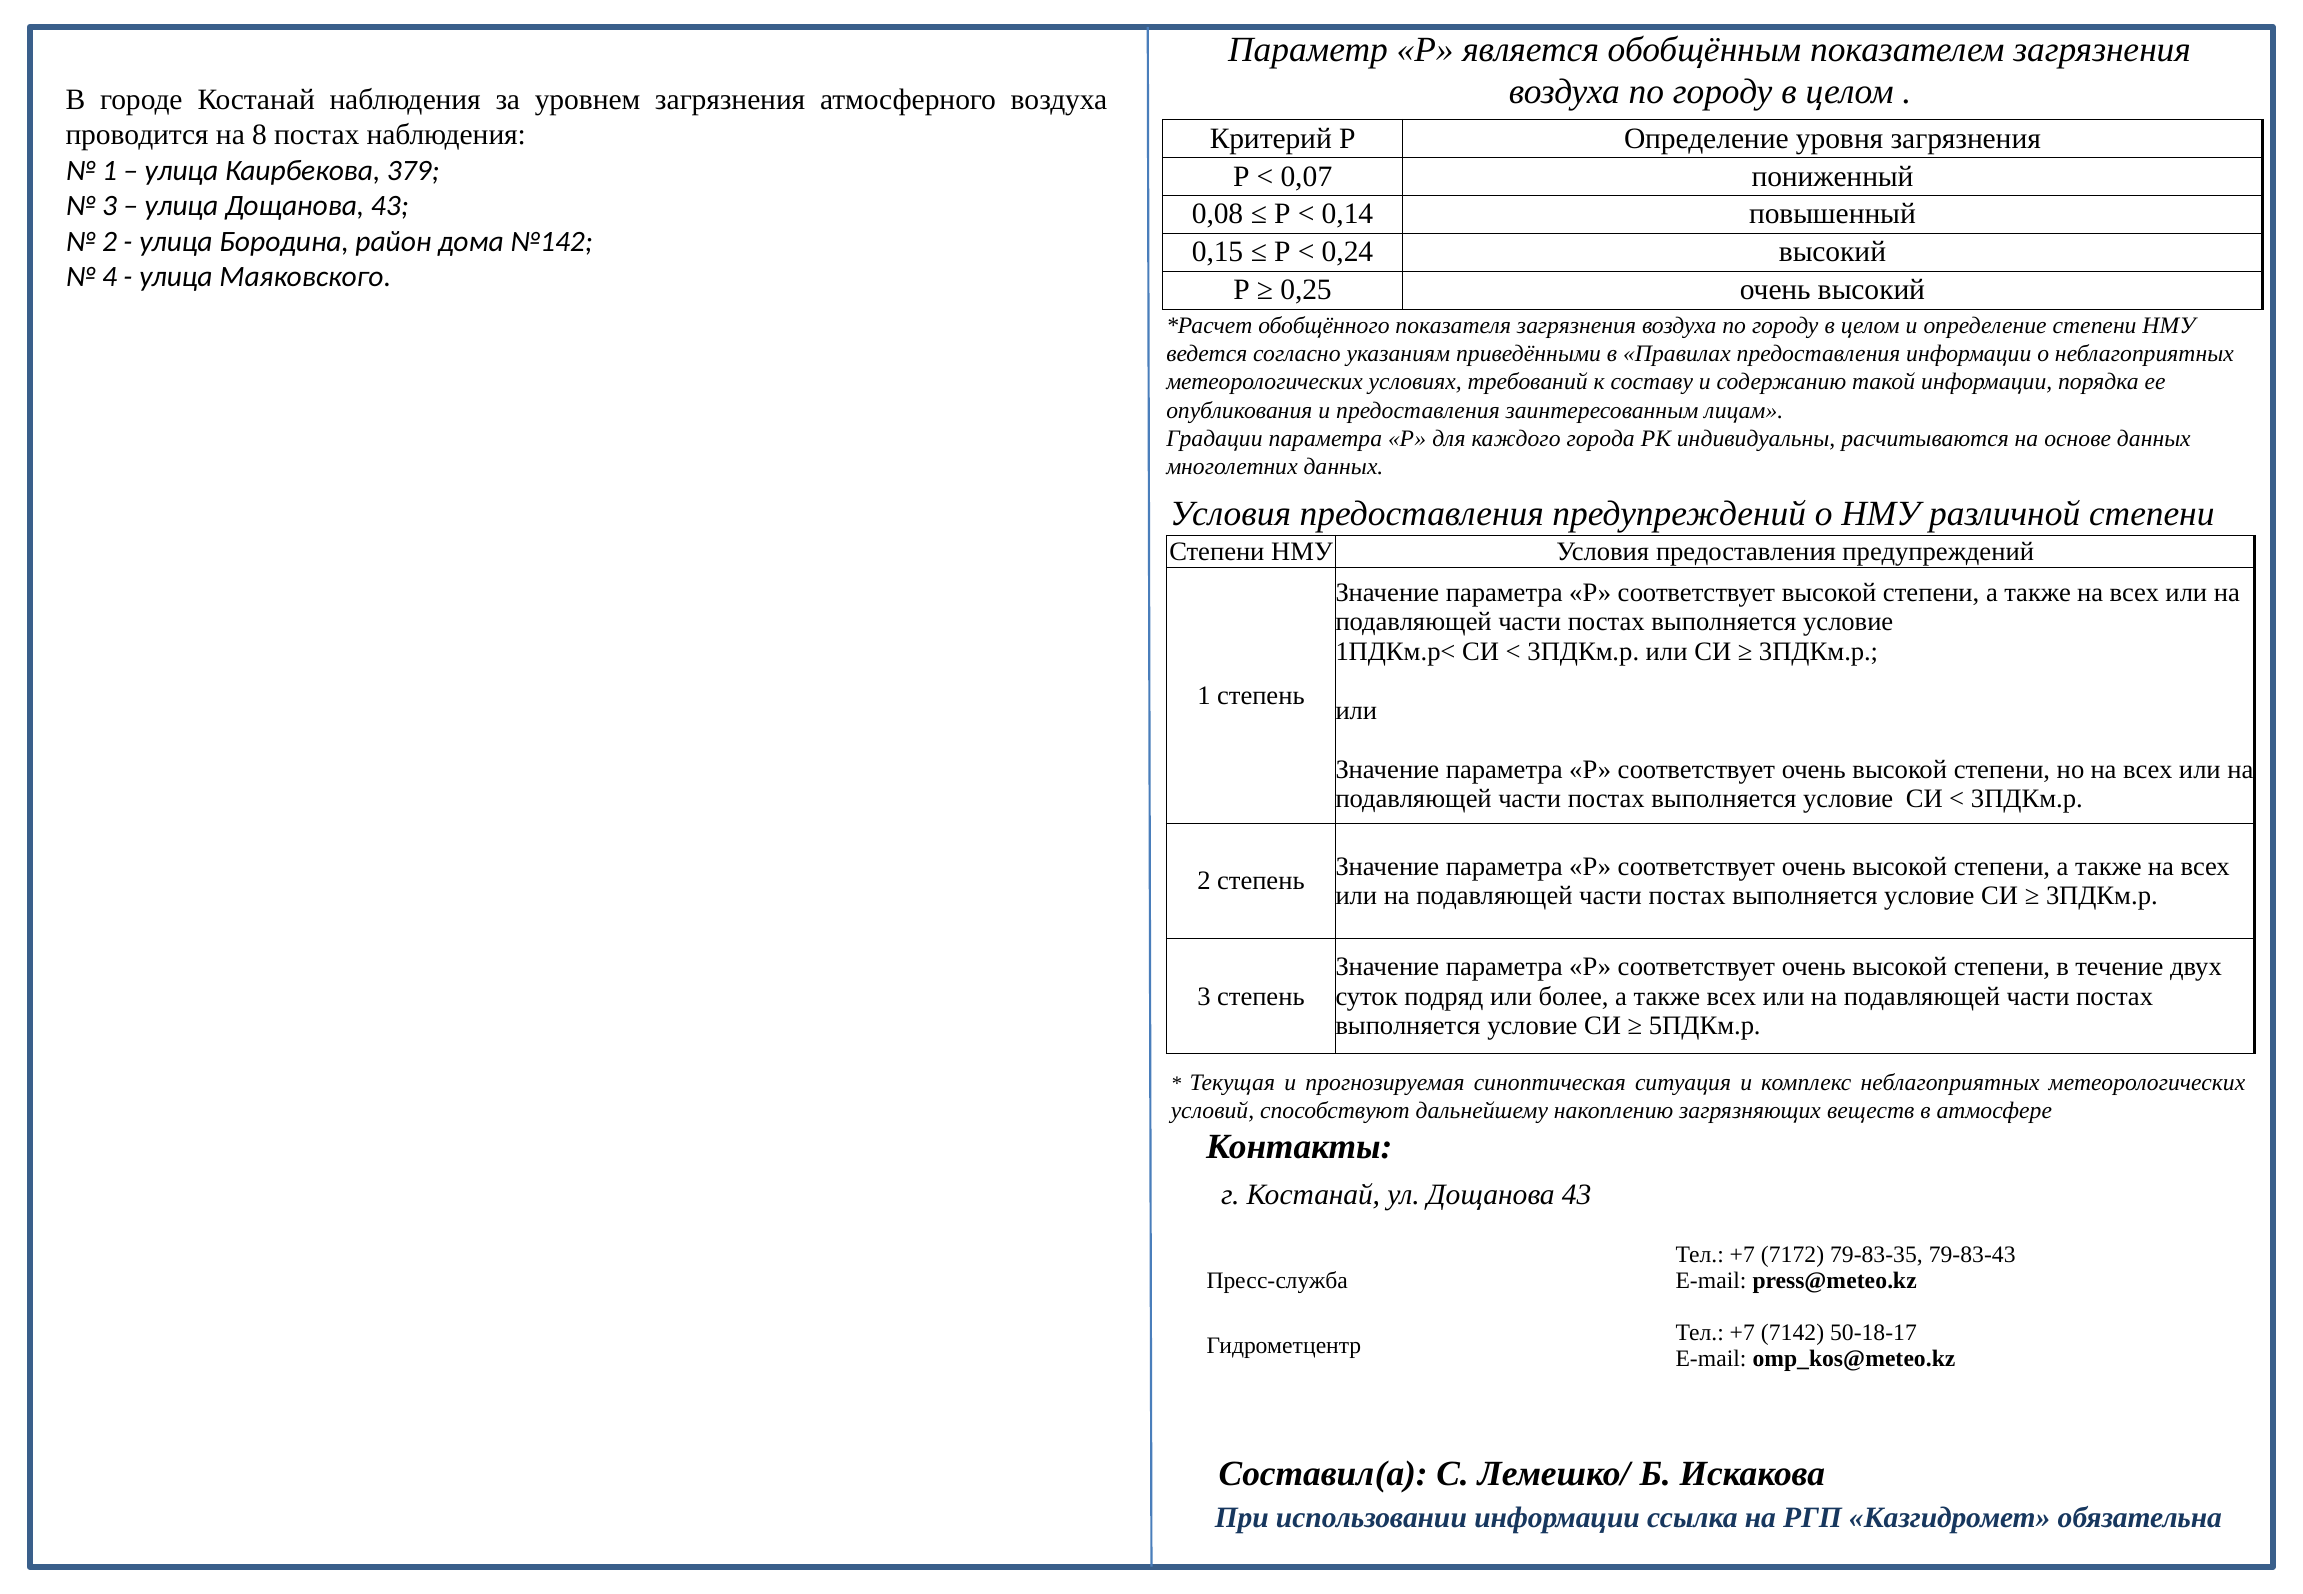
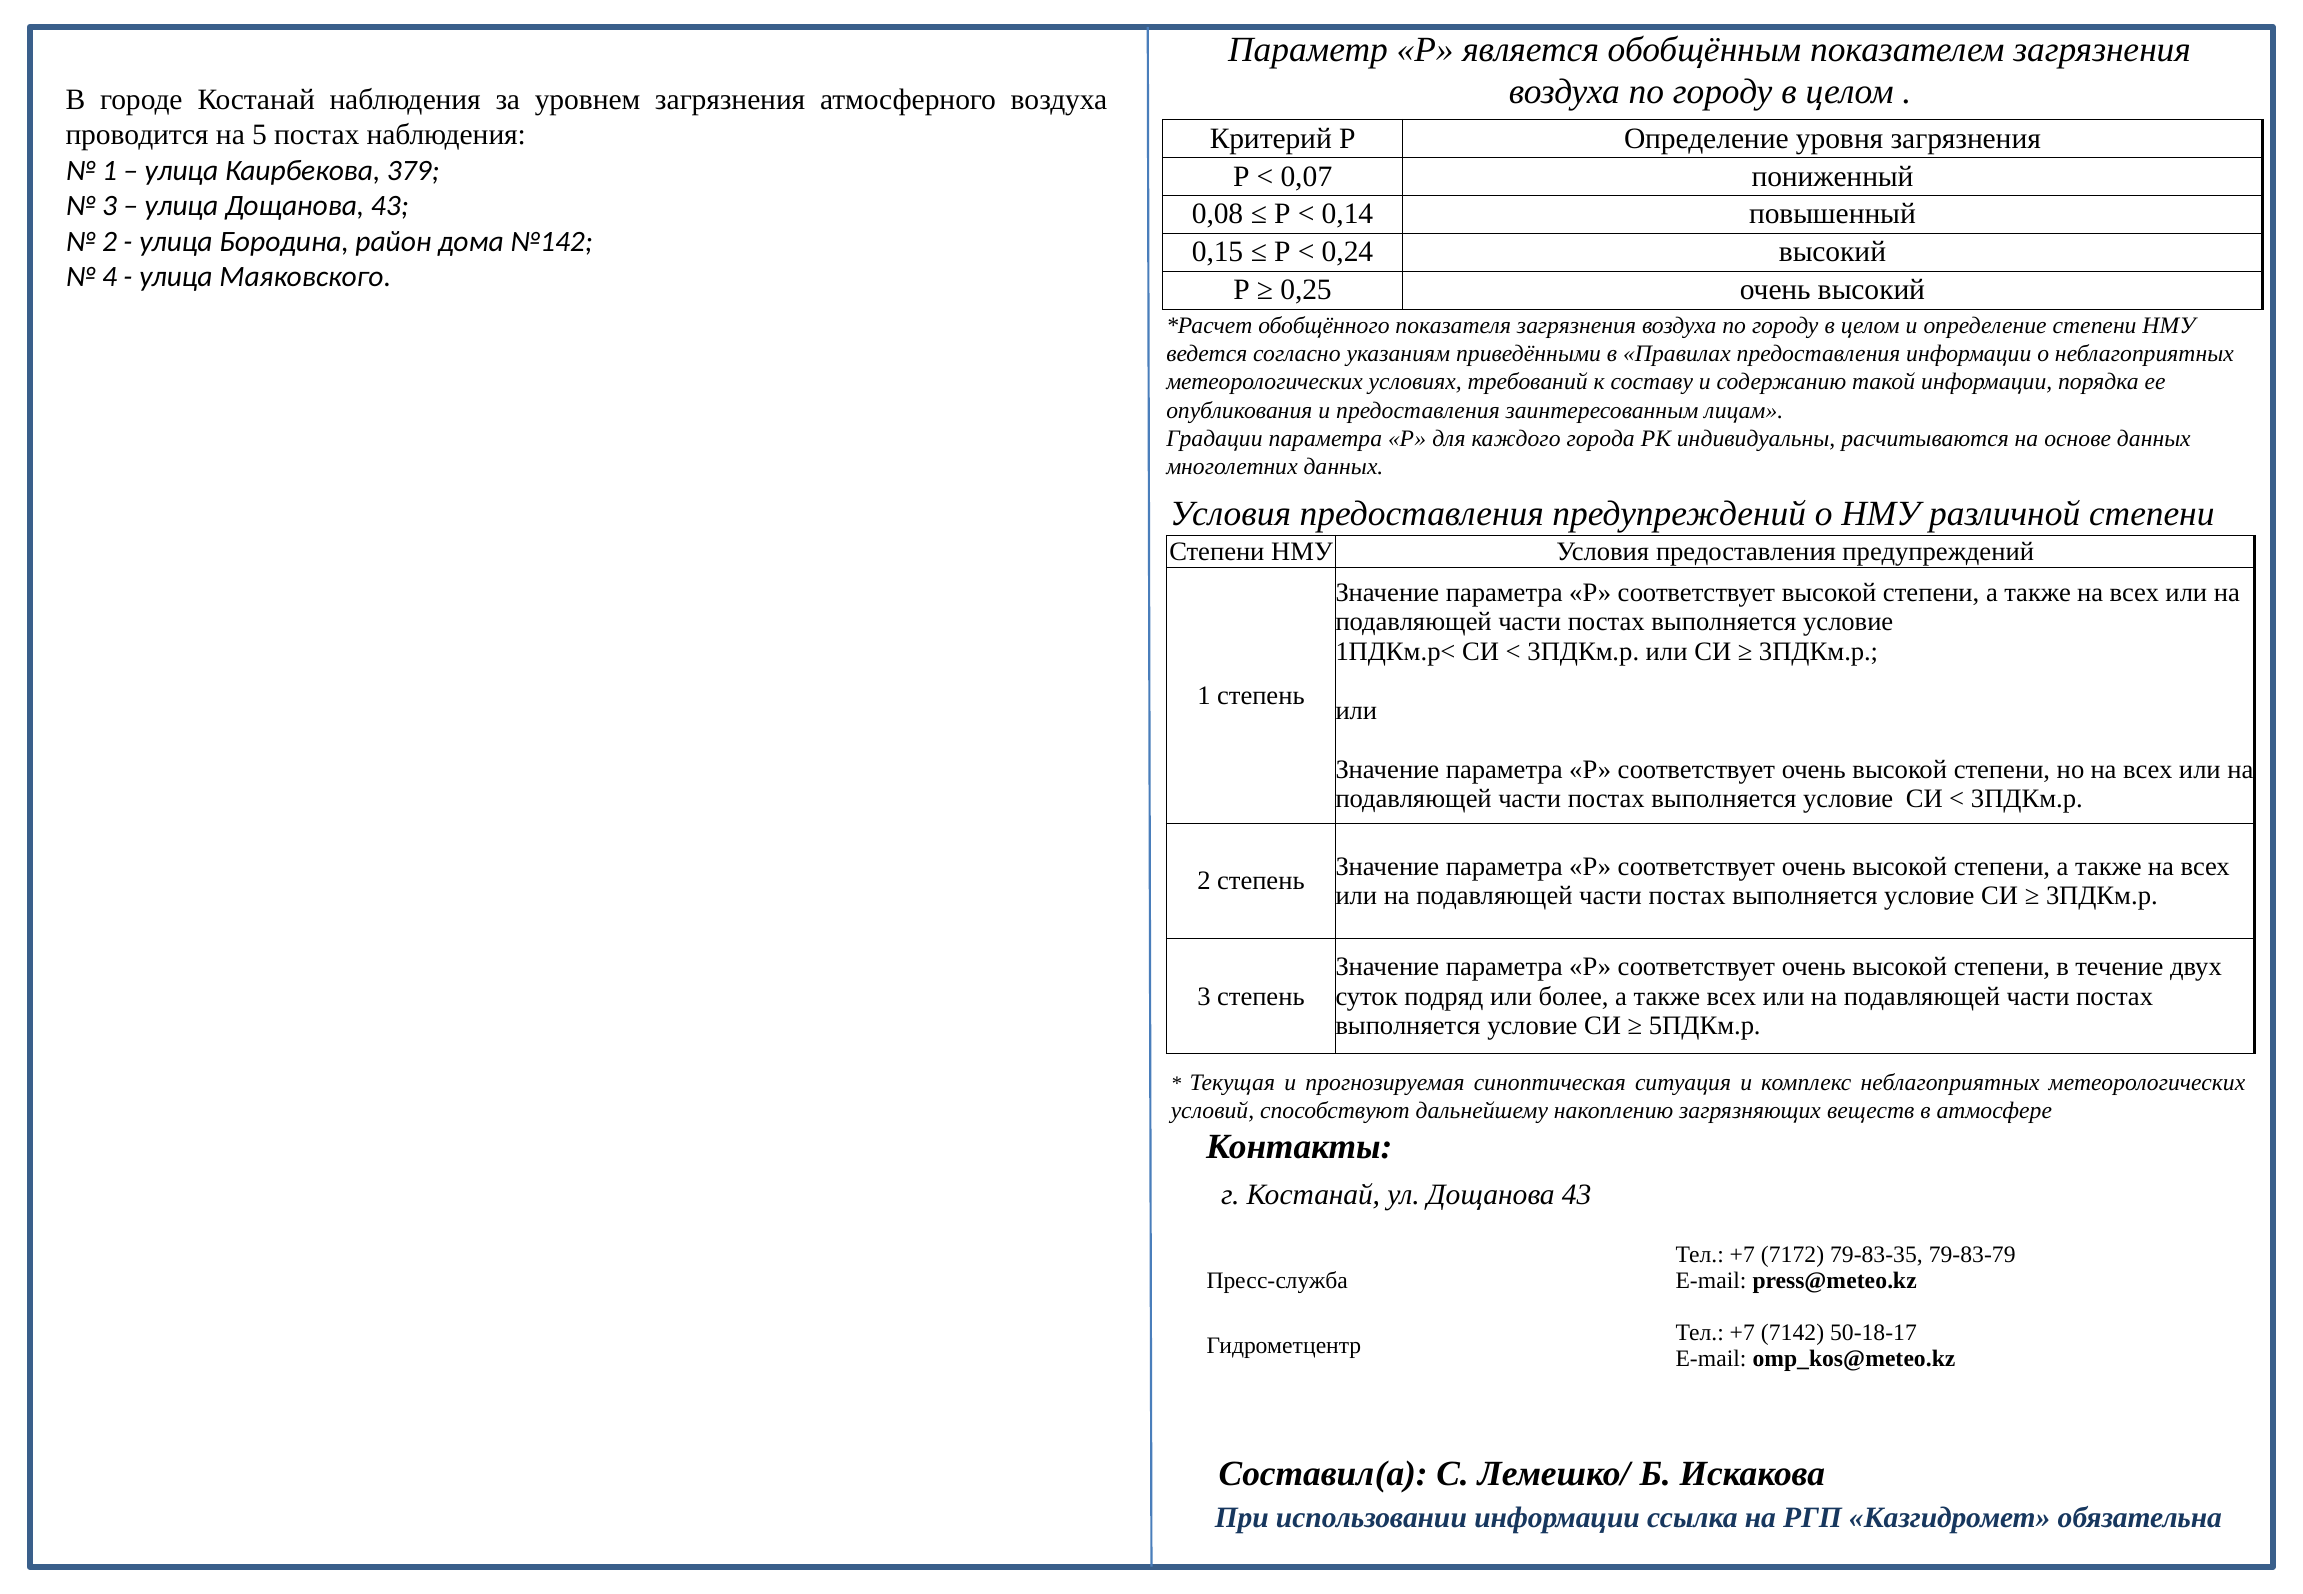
8: 8 -> 5 (259, 135)
79-83-43: 79-83-43 -> 79-83-79 (1972, 1255)
